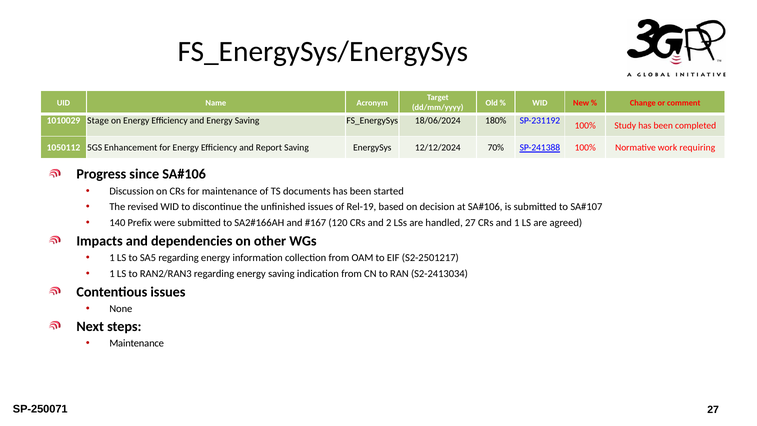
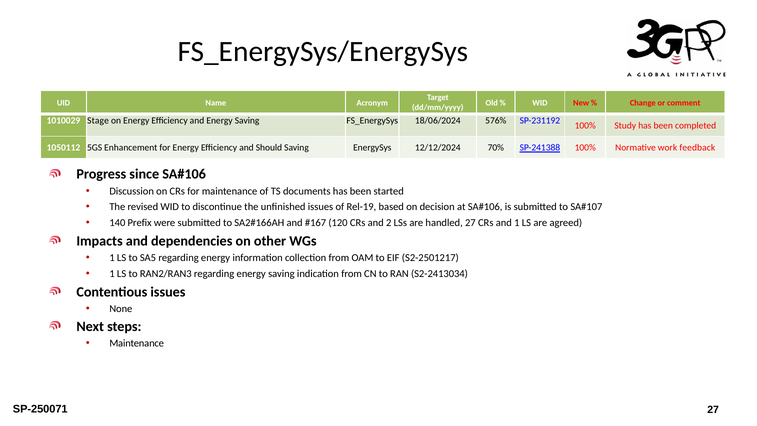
180%: 180% -> 576% (496, 121)
Report: Report -> Should (269, 148)
requiring: requiring -> feedback (697, 148)
